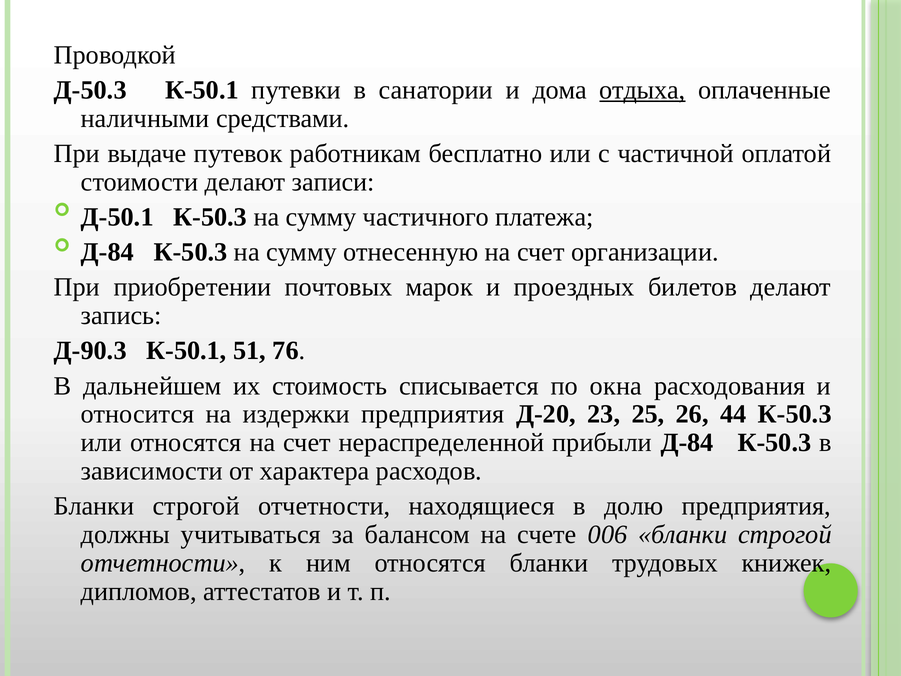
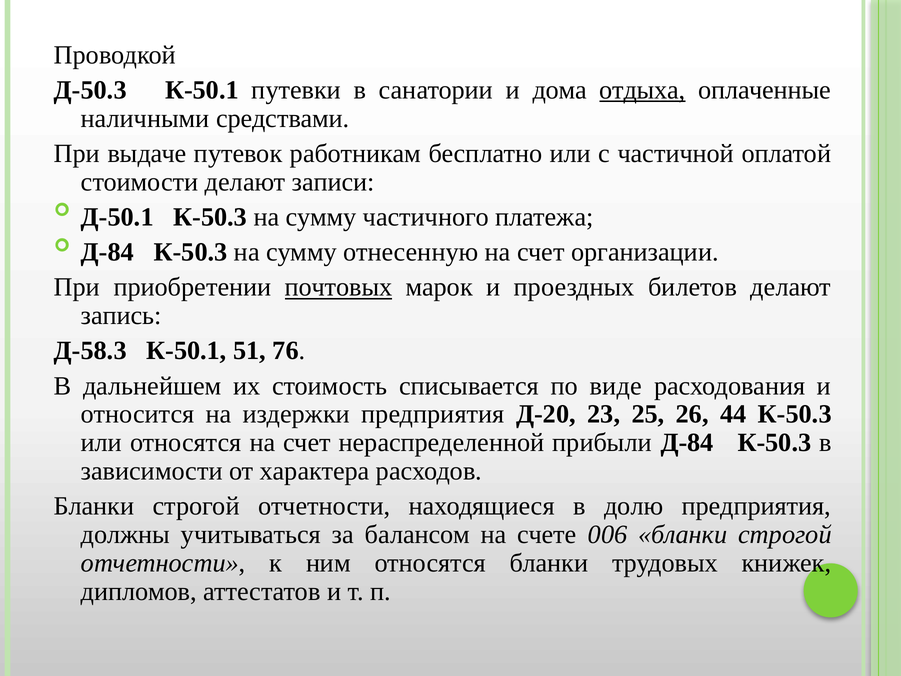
почтовых underline: none -> present (339, 287)
Д-90.3: Д-90.3 -> Д-58.3 (90, 351)
окна: окна -> виде (616, 386)
